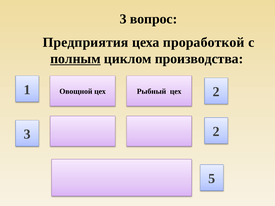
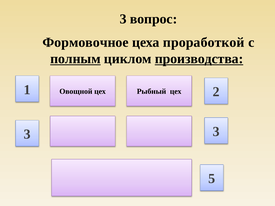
Предприятия: Предприятия -> Формовочное (86, 42)
производства underline: none -> present (199, 59)
3 2: 2 -> 3 (216, 132)
